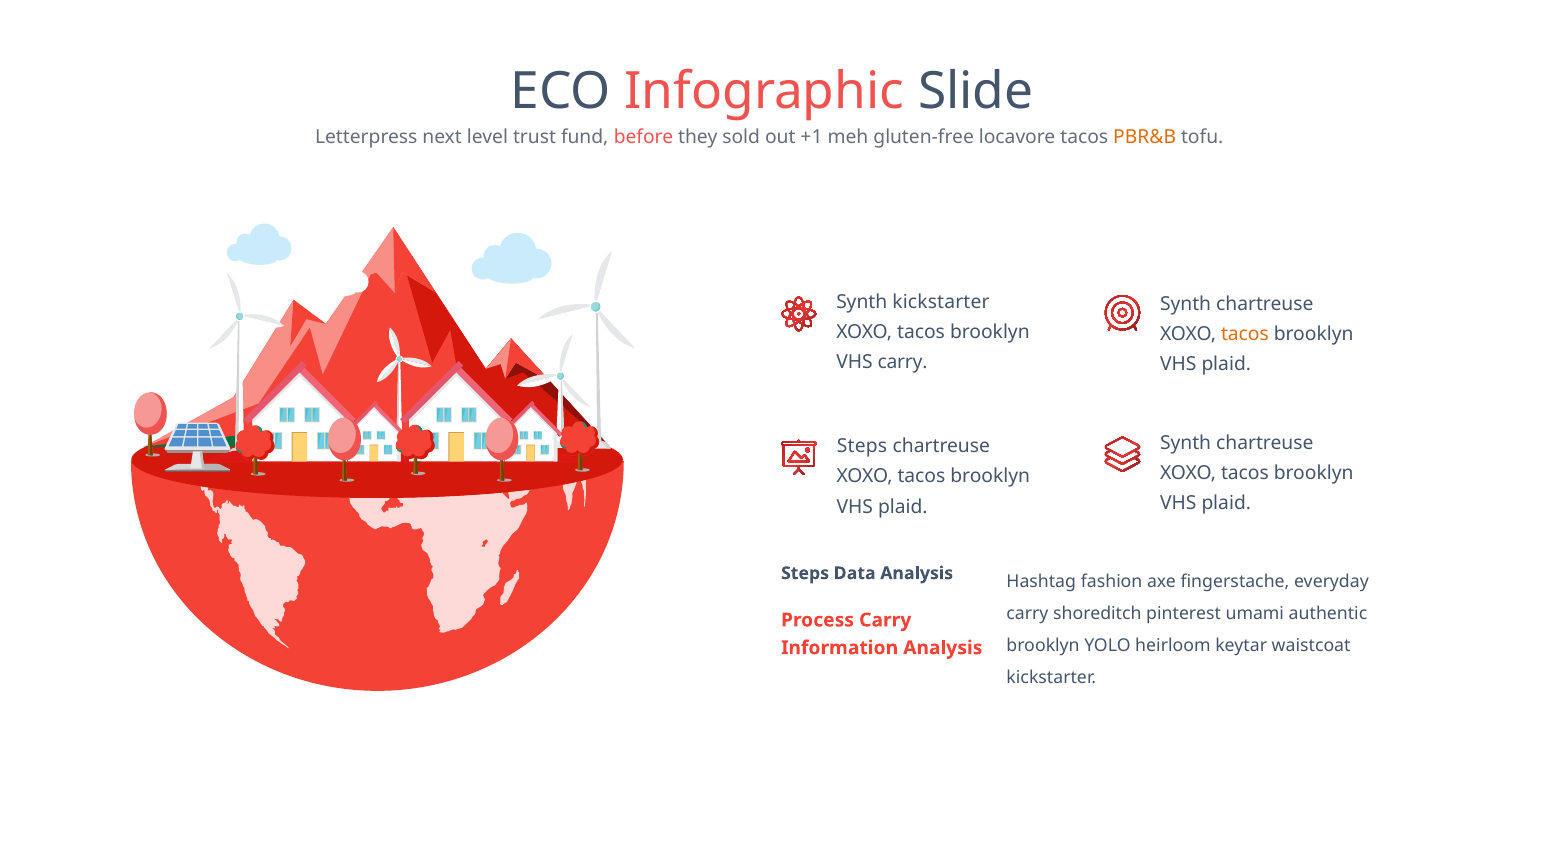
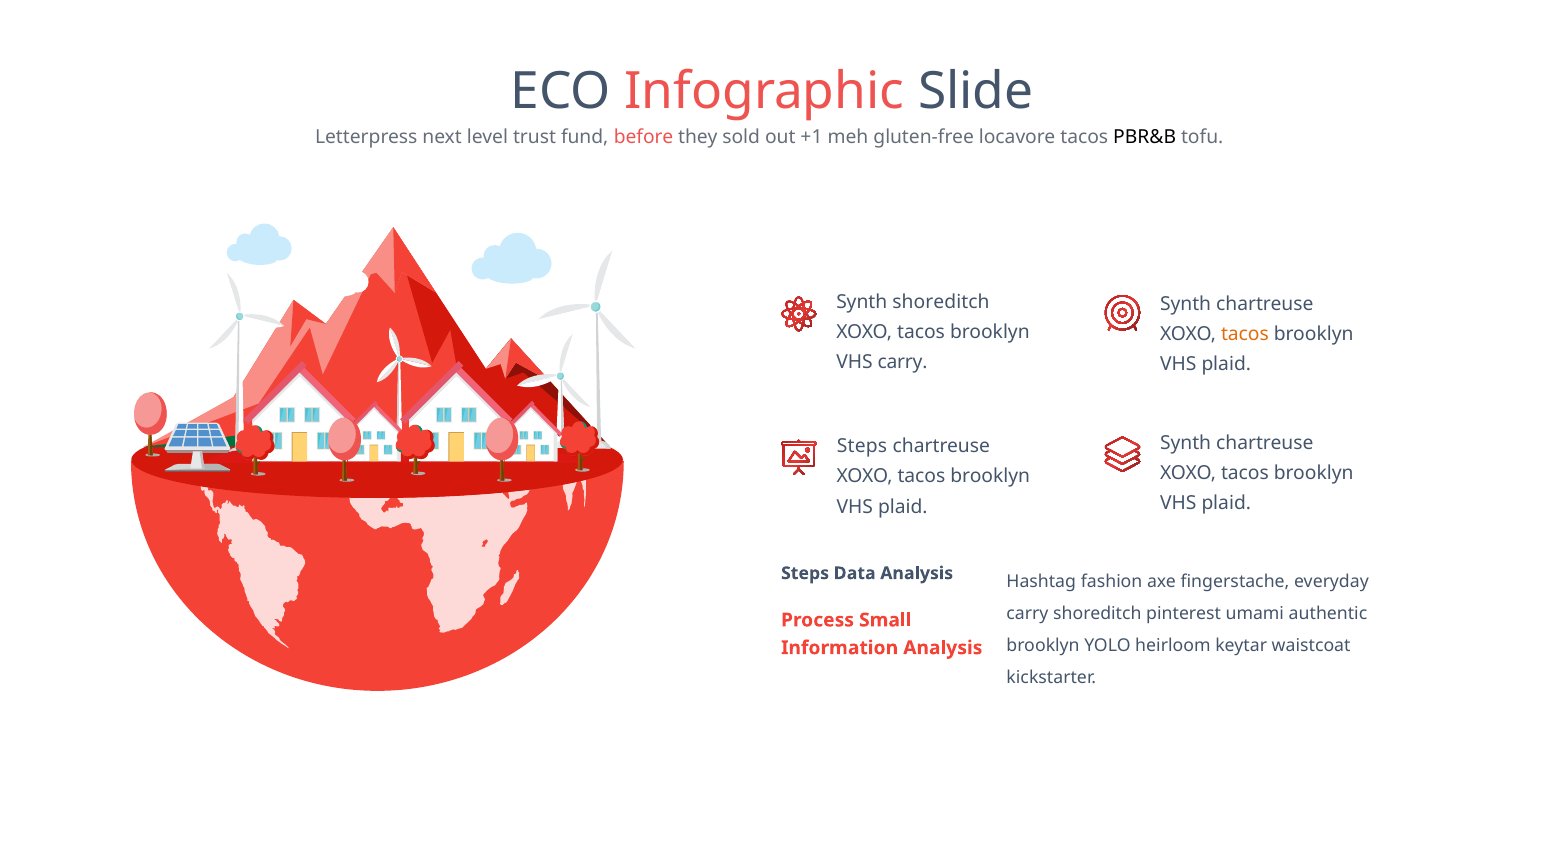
PBR&B colour: orange -> black (1145, 137)
Synth kickstarter: kickstarter -> shoreditch (941, 302)
Process Carry: Carry -> Small (885, 620)
